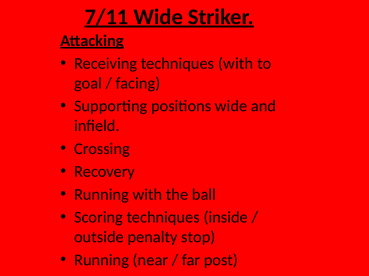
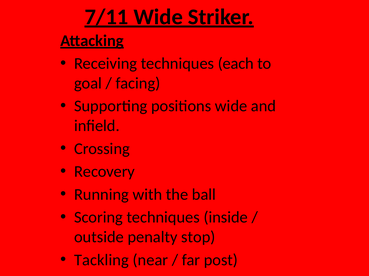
techniques with: with -> each (236, 64)
Running: Running -> Tackling (101, 261)
